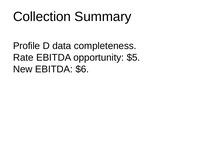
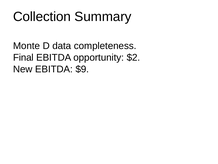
Profile: Profile -> Monte (27, 46)
Rate: Rate -> Final (23, 57)
$5: $5 -> $2 (133, 57)
$6: $6 -> $9 (82, 69)
